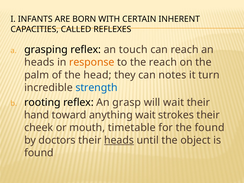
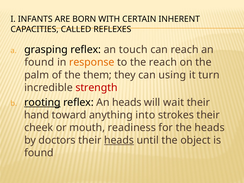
heads: heads -> found (39, 62)
head: head -> them (98, 75)
notes: notes -> using (172, 75)
strength colour: blue -> red (96, 88)
rooting underline: none -> present (42, 102)
An grasp: grasp -> heads (127, 102)
anything wait: wait -> into (145, 115)
timetable: timetable -> readiness (132, 128)
the found: found -> heads (210, 128)
